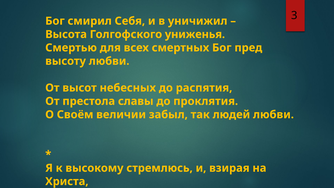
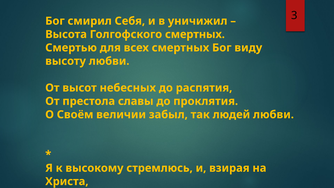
Голгофского униженья: униженья -> смертных (195, 34)
пред: пред -> виду (248, 48)
